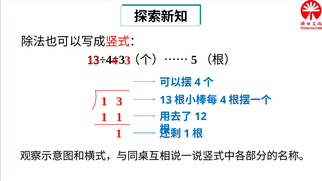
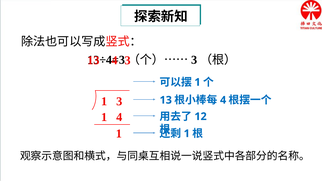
5: 5 -> 3 (194, 60)
4: 4 -> 1 (198, 82)
1: 1 -> 4 (119, 117)
